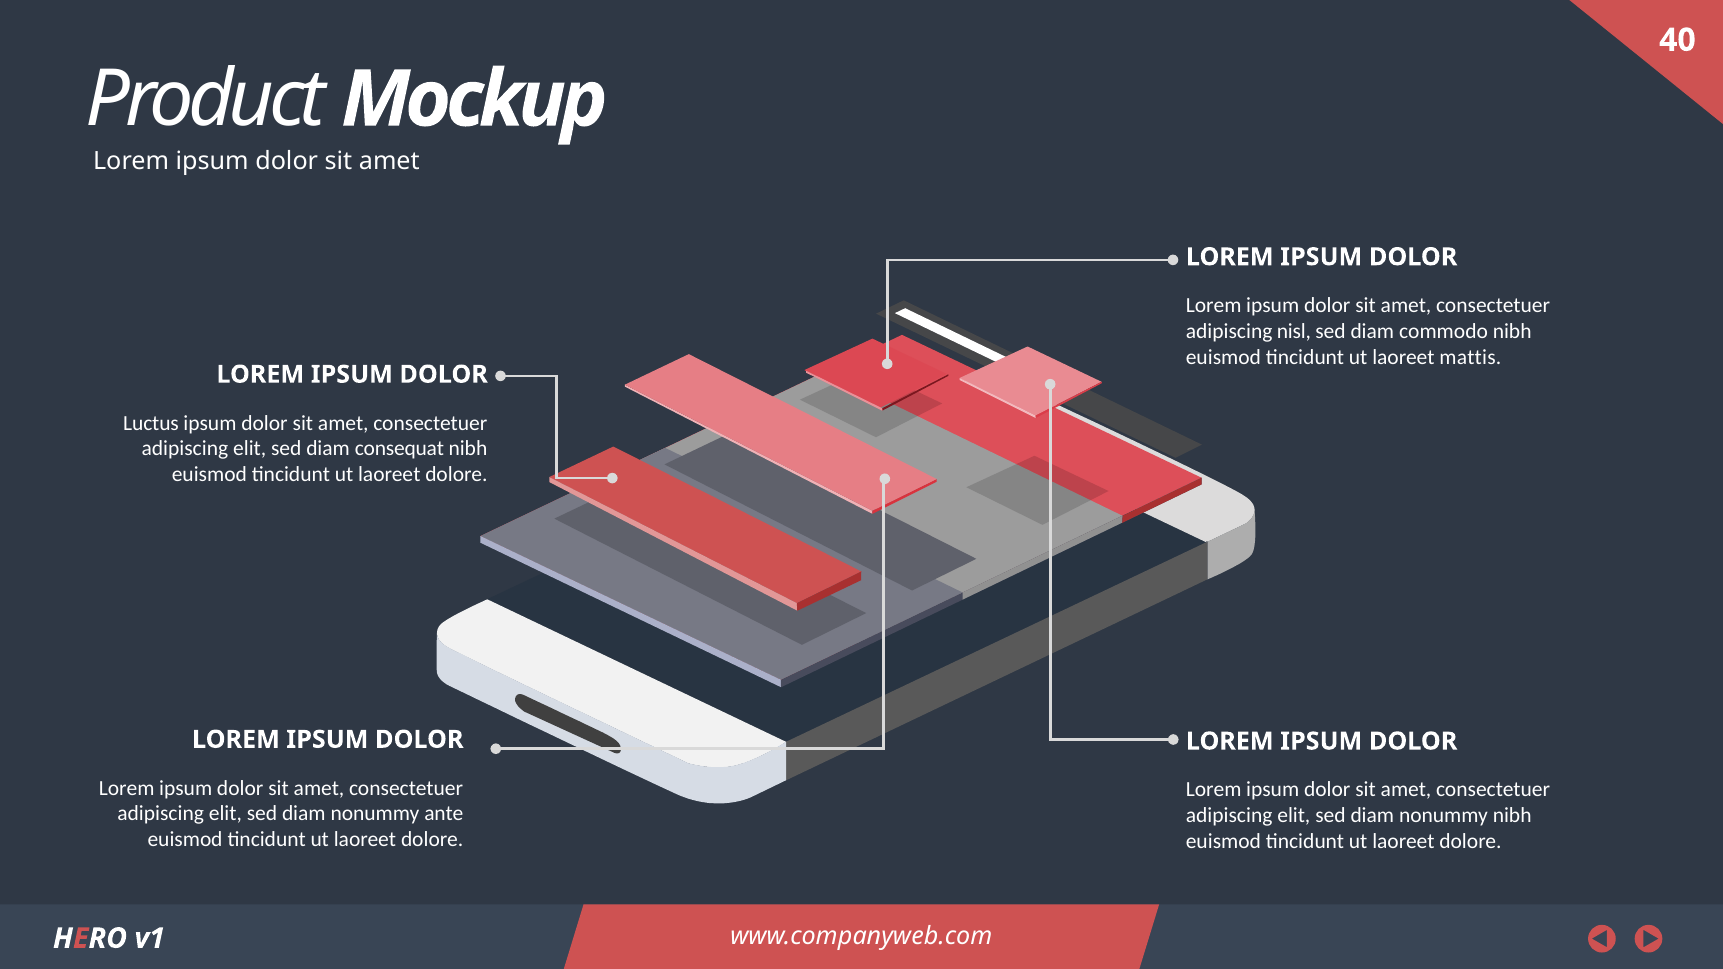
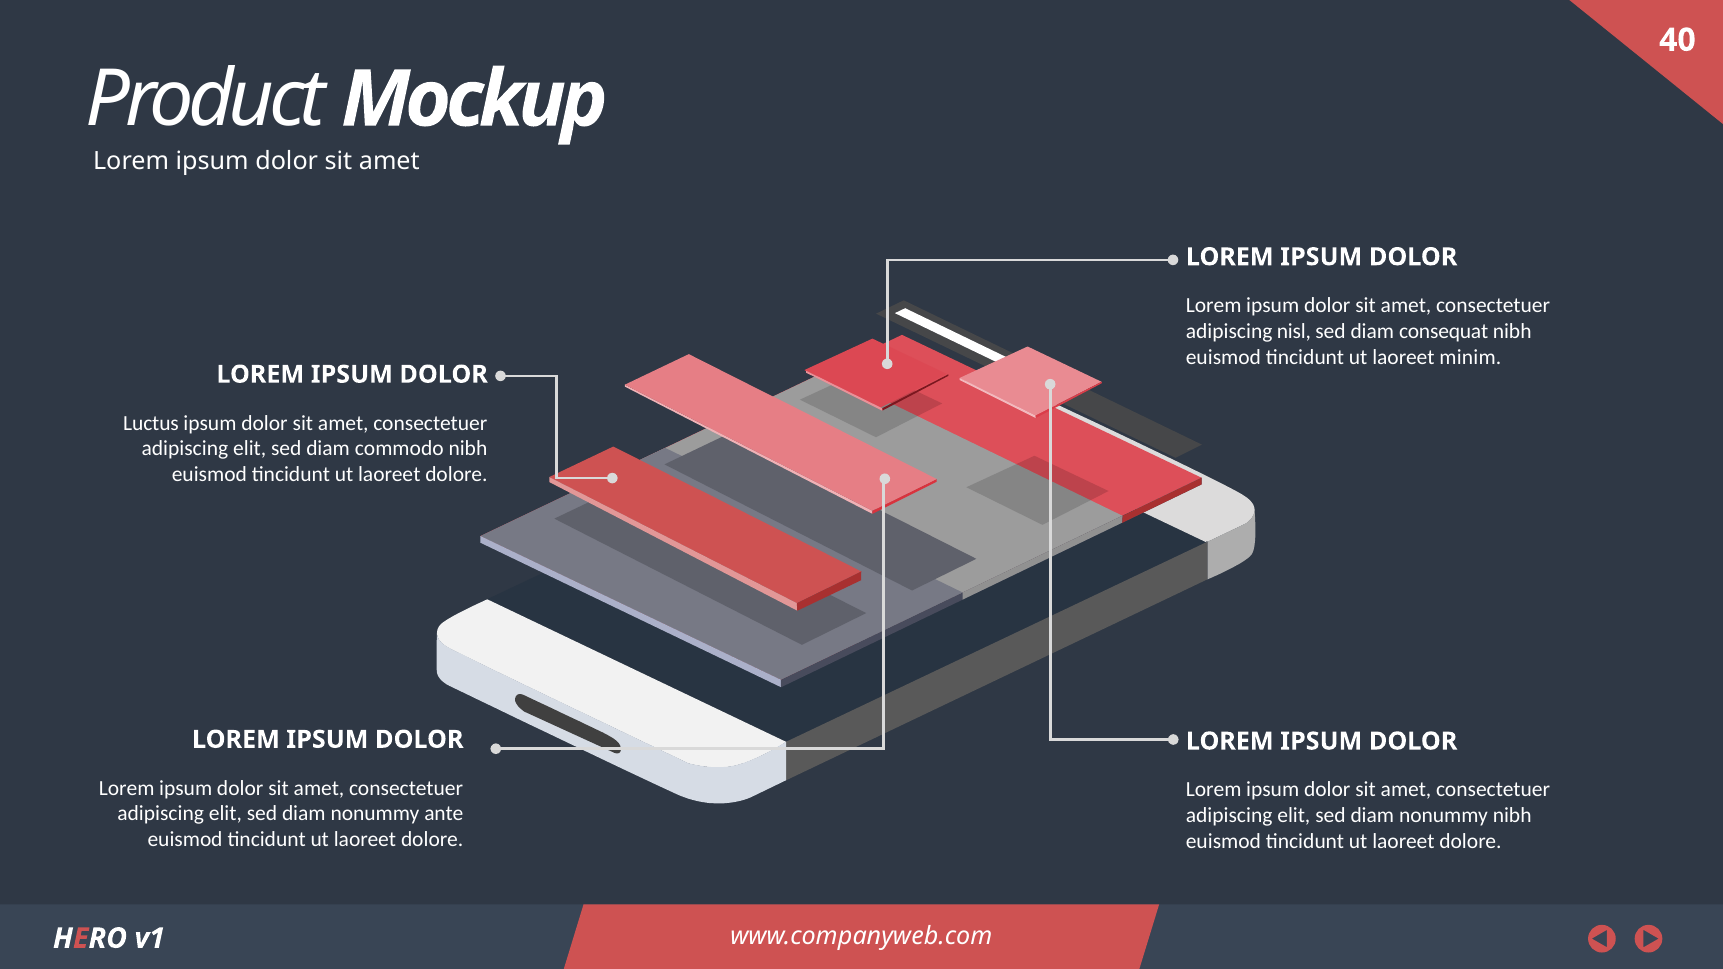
commodo: commodo -> consequat (1444, 331)
mattis: mattis -> minim (1470, 357)
consequat: consequat -> commodo (399, 449)
